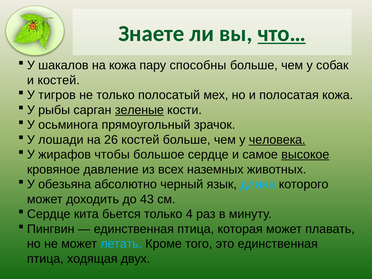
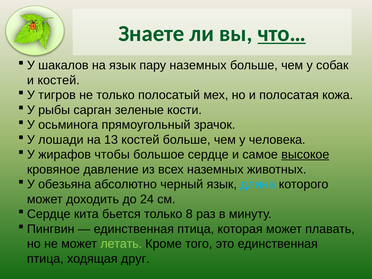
на кожа: кожа -> язык (123, 65)
пару способны: способны -> наземных (198, 65)
зеленые underline: present -> none (139, 110)
26: 26 -> 13 (111, 140)
человека underline: present -> none (277, 140)
43: 43 -> 24 (147, 199)
4: 4 -> 8 (189, 214)
летать colour: light blue -> light green (121, 244)
двух: двух -> друг (135, 259)
